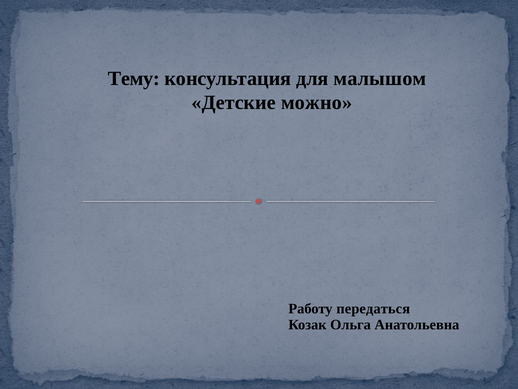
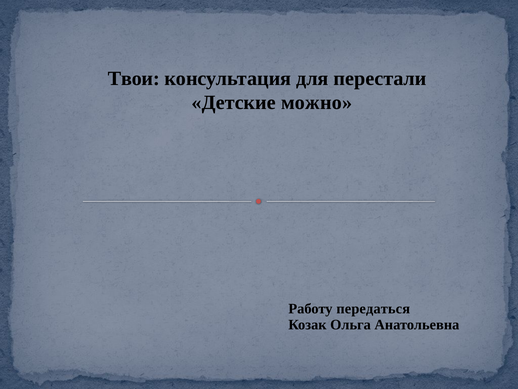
Тему: Тему -> Твои (134, 78)
малышом: малышом -> перестали (380, 78)
